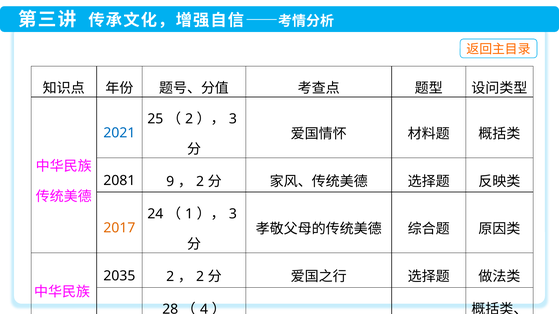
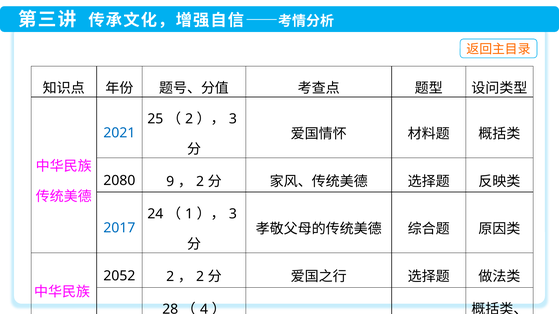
2081: 2081 -> 2080 (119, 181)
2017 colour: orange -> blue (119, 228)
2035: 2035 -> 2052 (119, 276)
